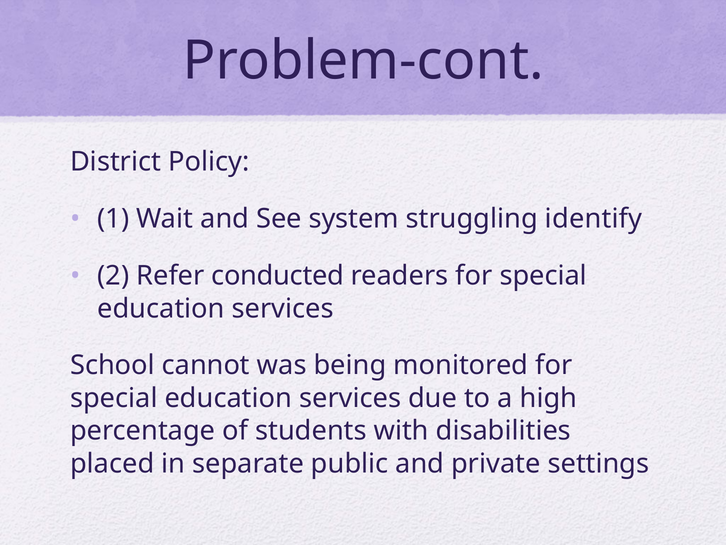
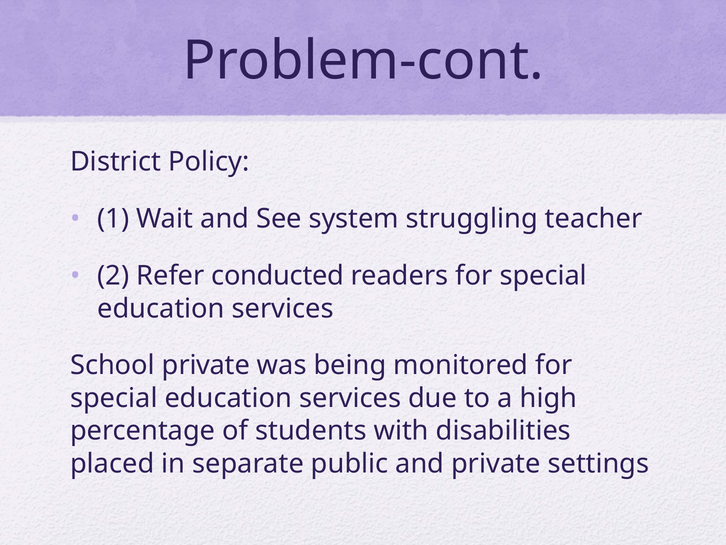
identify: identify -> teacher (594, 219)
School cannot: cannot -> private (206, 365)
